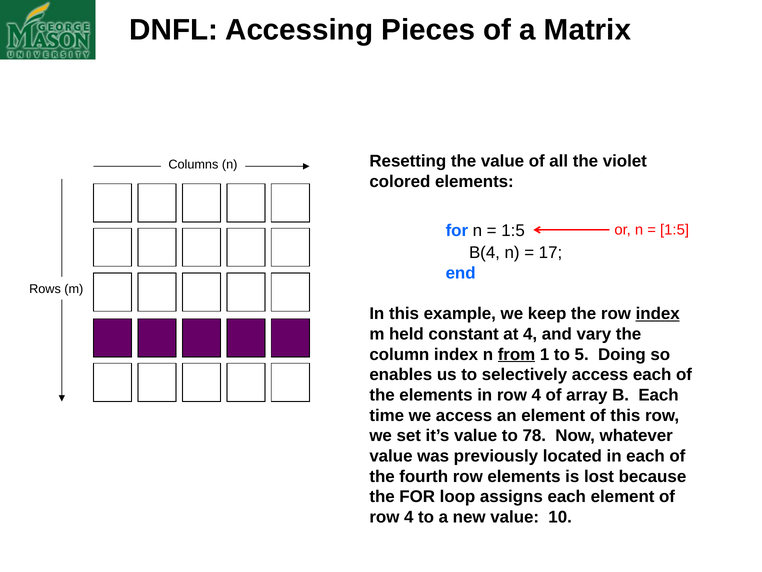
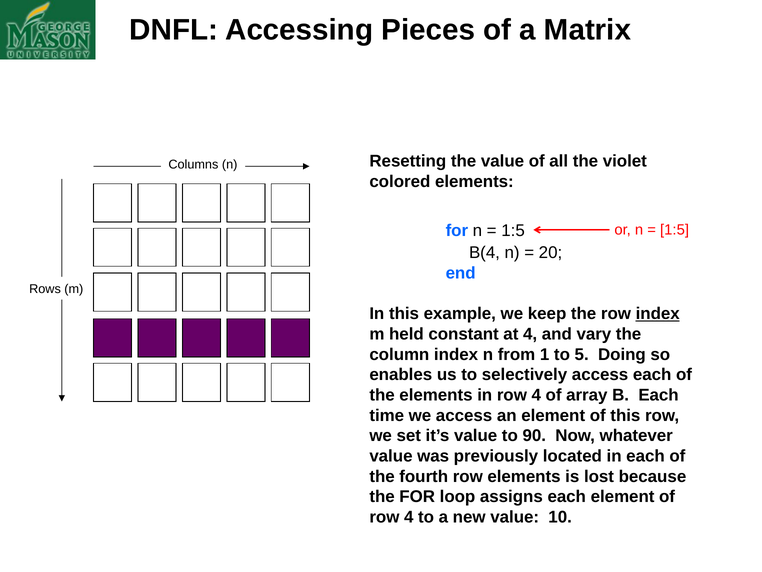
17: 17 -> 20 (550, 253)
from underline: present -> none (517, 354)
78: 78 -> 90 (534, 435)
